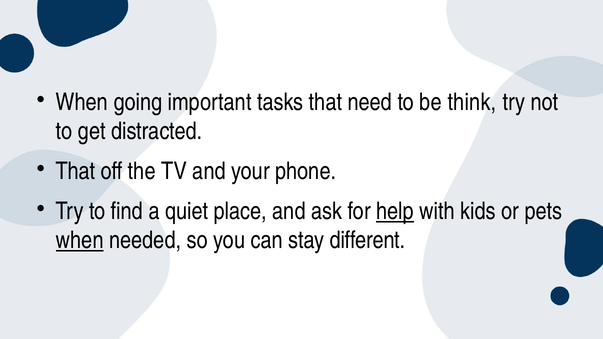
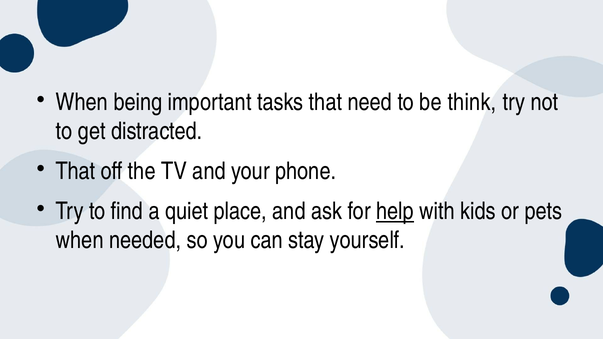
going: going -> being (138, 102)
when underline: present -> none (80, 241)
different: different -> yourself (367, 241)
